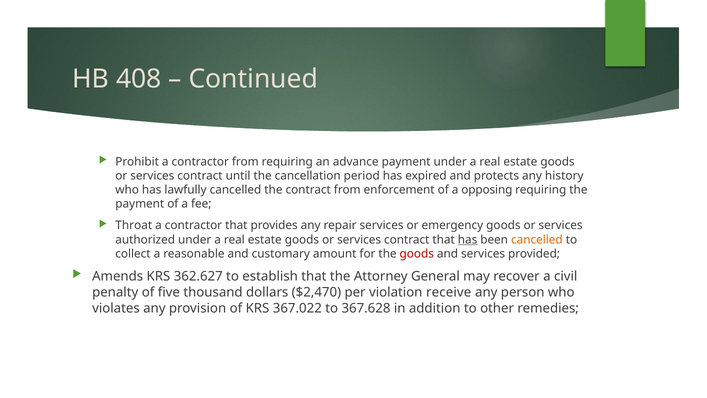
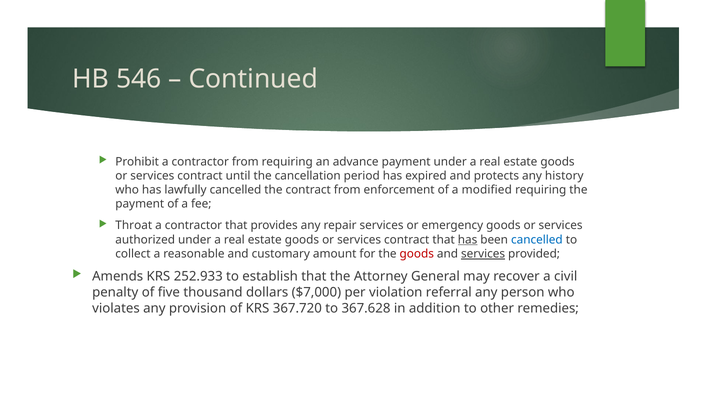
408: 408 -> 546 (139, 79)
opposing: opposing -> modified (487, 190)
cancelled colour: orange -> blue (537, 240)
services underline: none -> present (483, 254)
362.627: 362.627 -> 252.933 (198, 276)
$2,470: $2,470 -> $7,000 (316, 292)
receive: receive -> referral (449, 292)
367.022: 367.022 -> 367.720 (297, 308)
